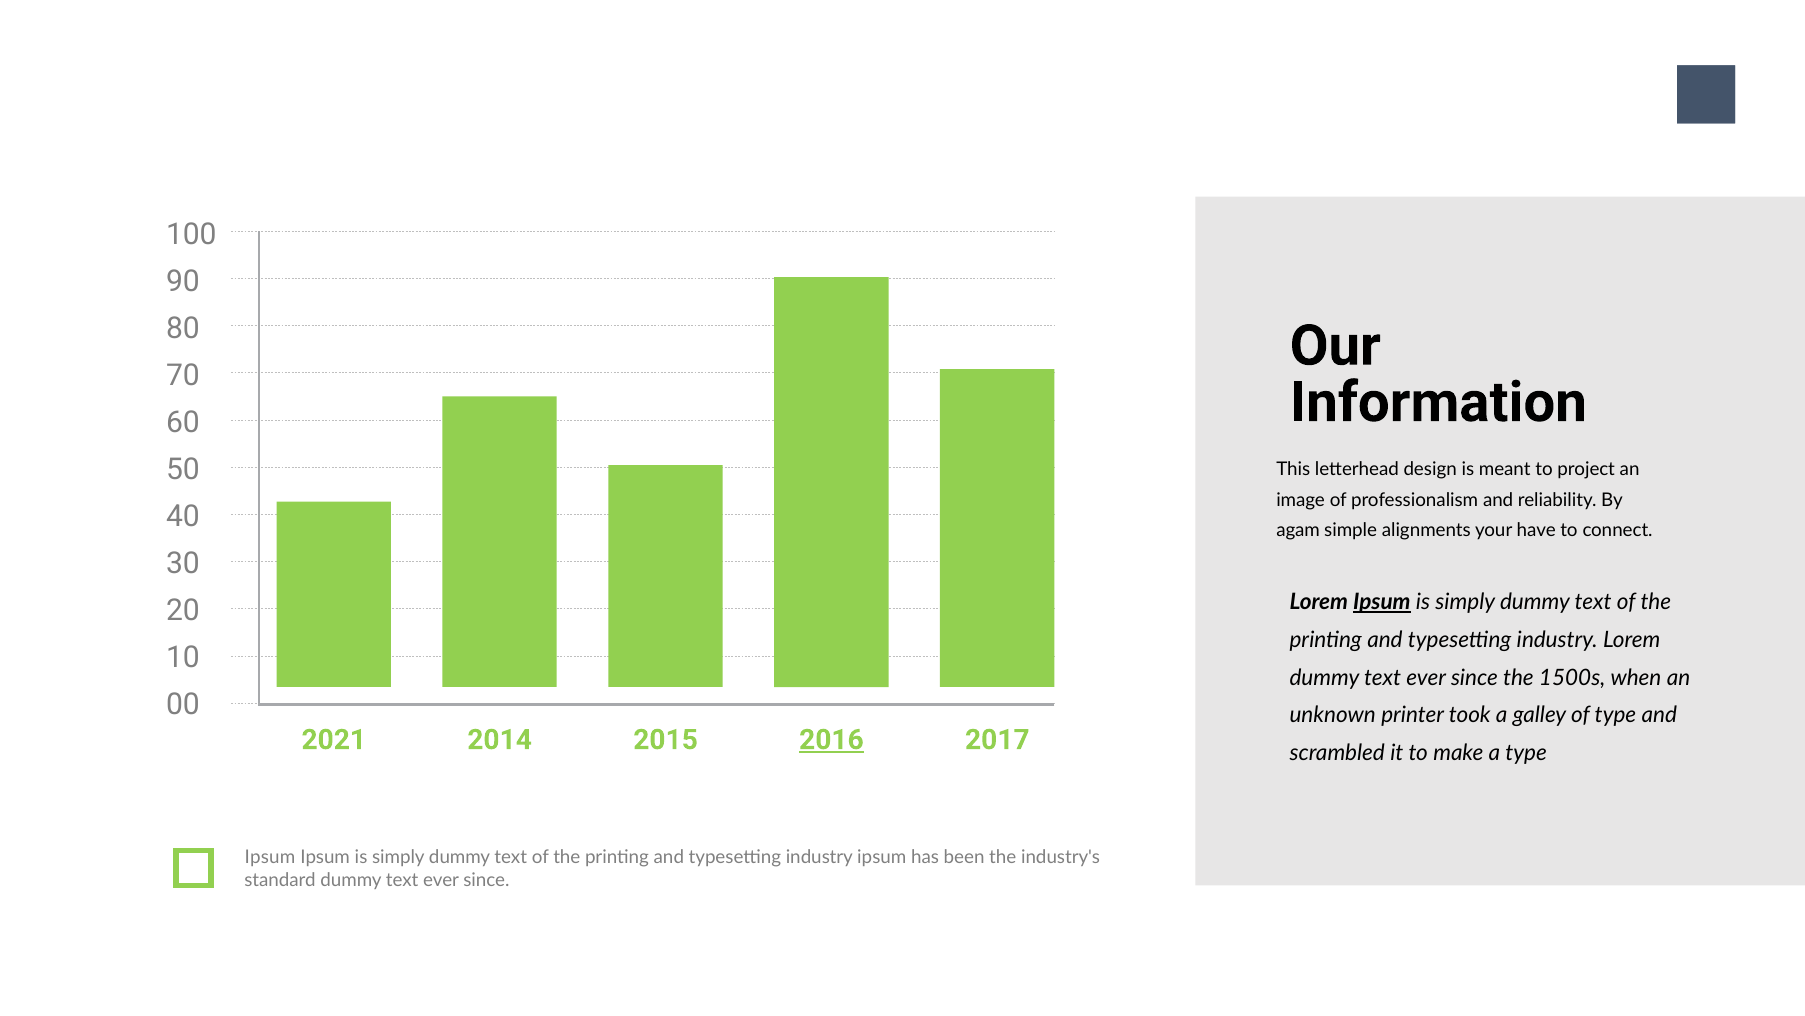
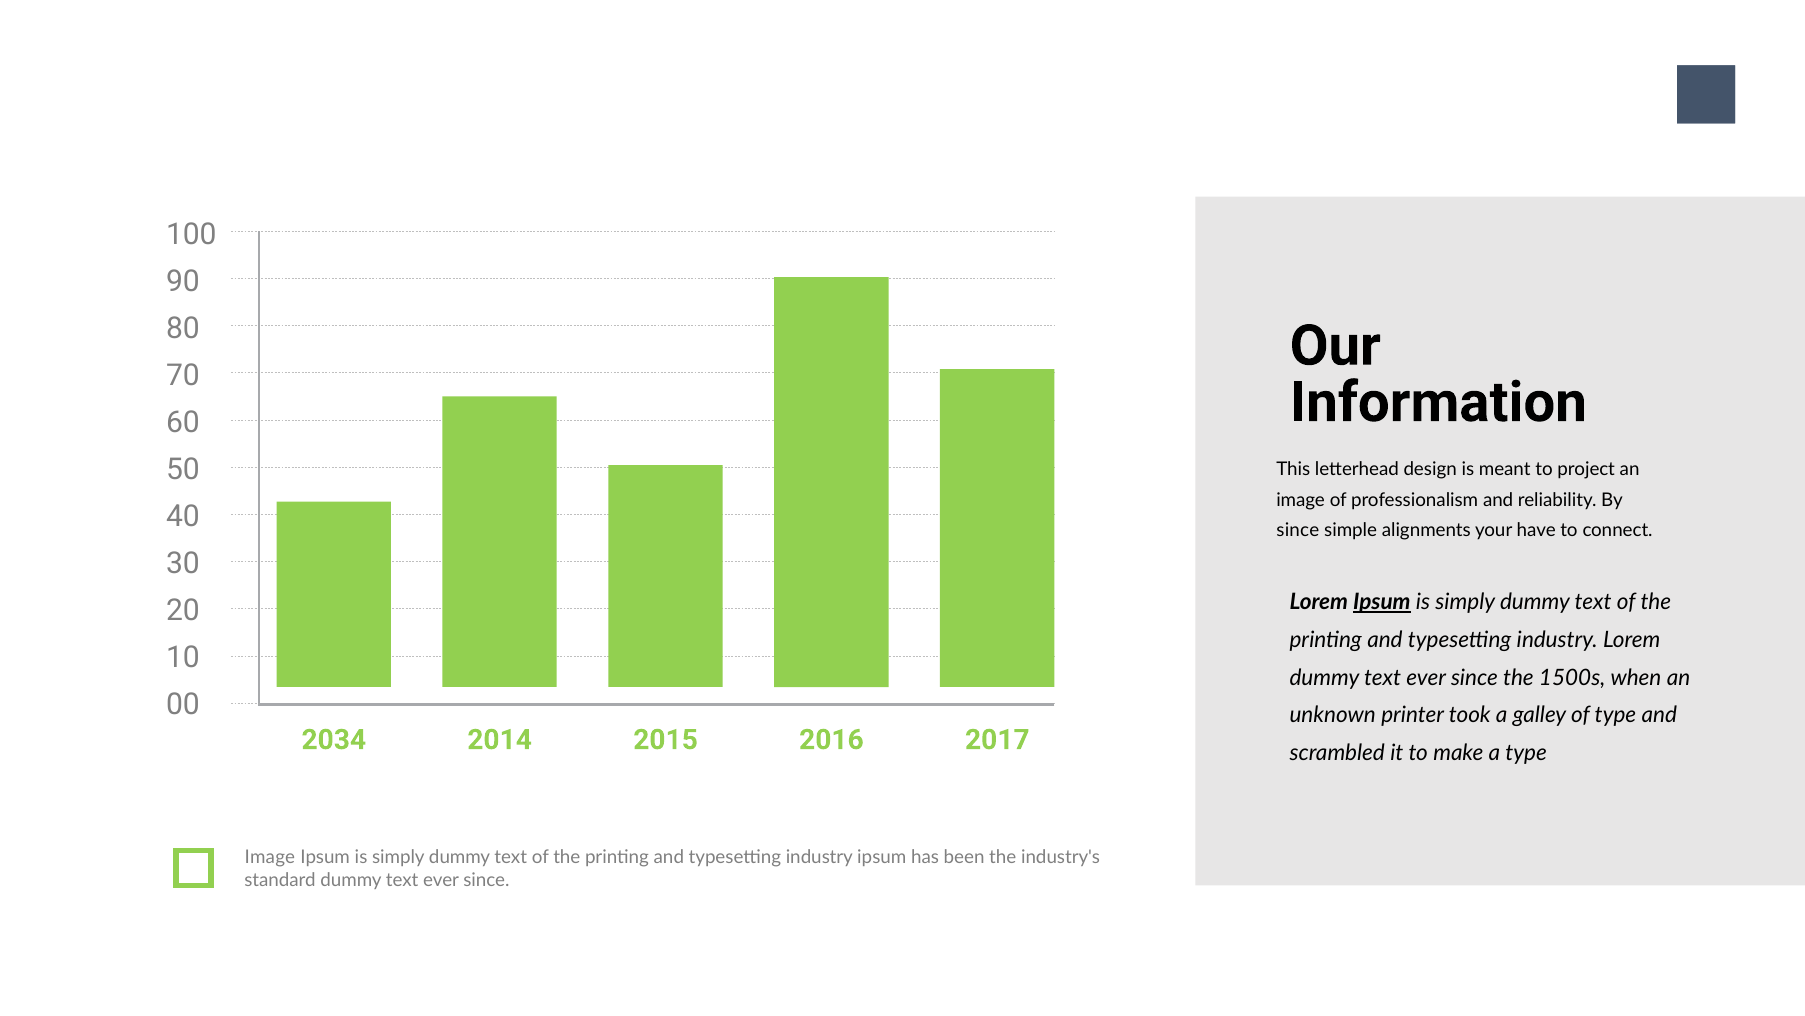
agam: agam -> since (1298, 530)
2021: 2021 -> 2034 (334, 739)
2016 underline: present -> none (831, 739)
Ipsum: Ipsum -> Image (270, 857)
